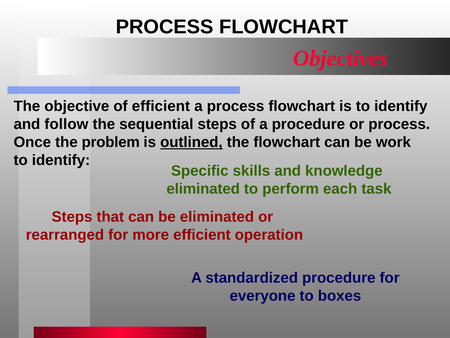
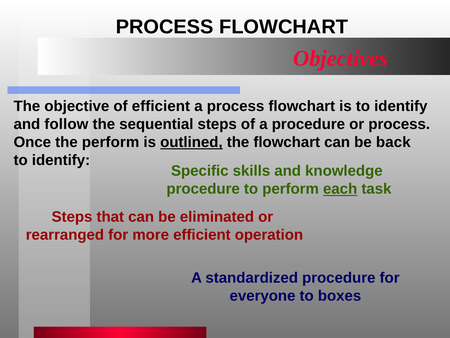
the problem: problem -> perform (111, 142)
work: work -> back (393, 142)
eliminated: eliminated -> procedure (203, 189)
each underline: none -> present (340, 189)
